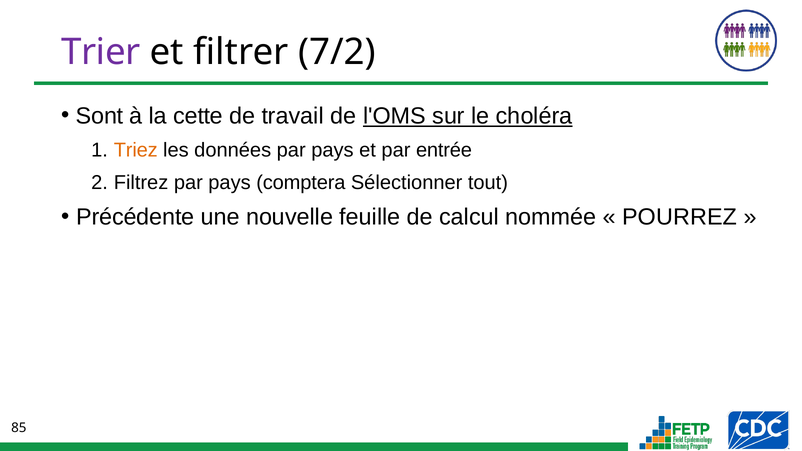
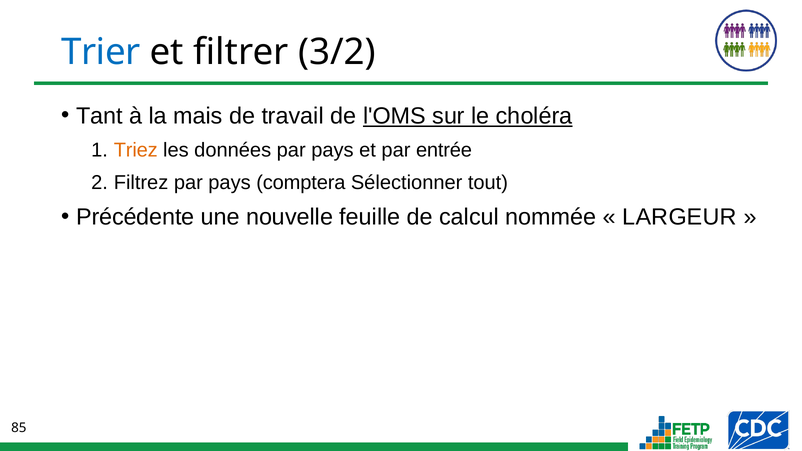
Trier colour: purple -> blue (101, 52)
7/2: 7/2 -> 3/2 (337, 52)
Sont: Sont -> Tant (100, 116)
cette: cette -> mais (198, 116)
POURREZ: POURREZ -> LARGEUR (680, 217)
